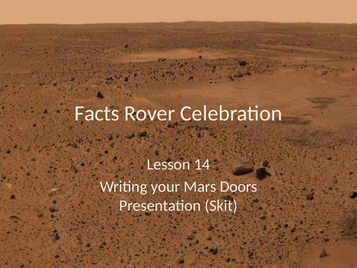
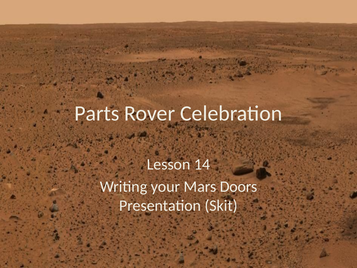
Facts: Facts -> Parts (97, 113)
